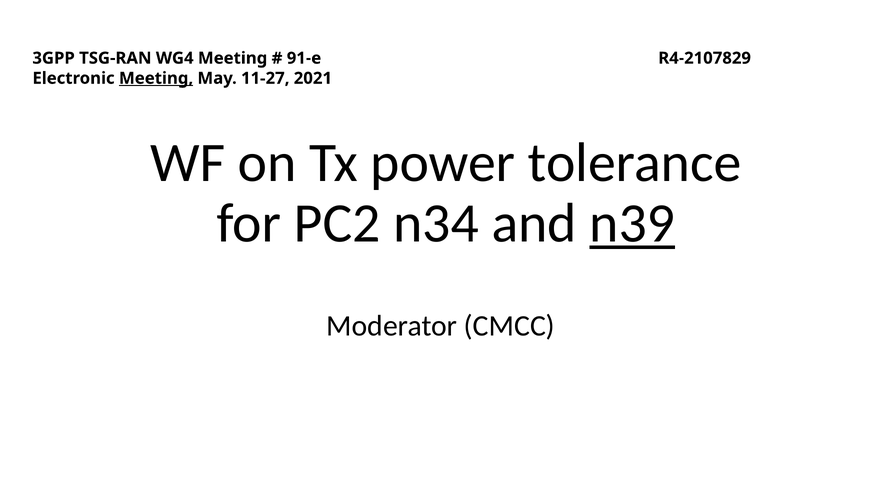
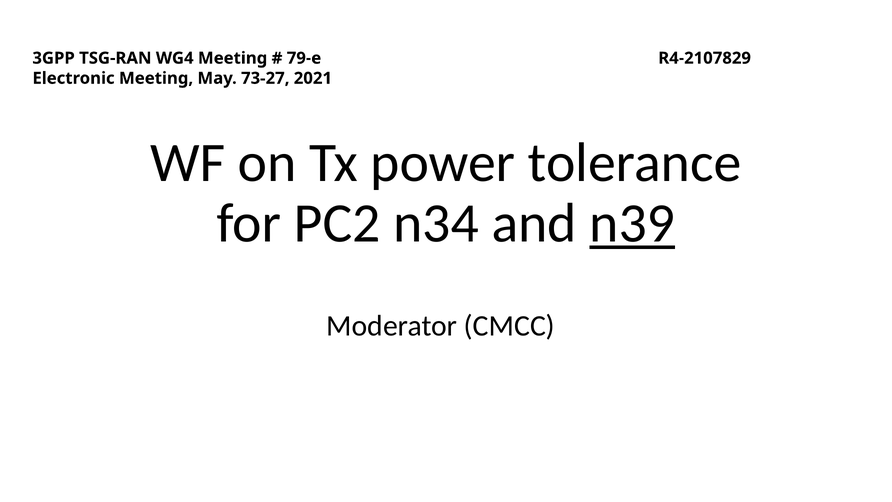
91-e: 91-e -> 79-e (304, 58)
Meeting underline: present -> none (156, 78)
11-27: 11-27 -> 73-27 (265, 78)
